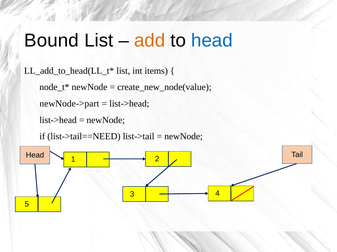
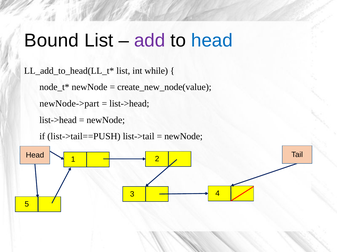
add colour: orange -> purple (150, 41)
items: items -> while (156, 71)
list->tail==NEED: list->tail==NEED -> list->tail==PUSH (84, 137)
